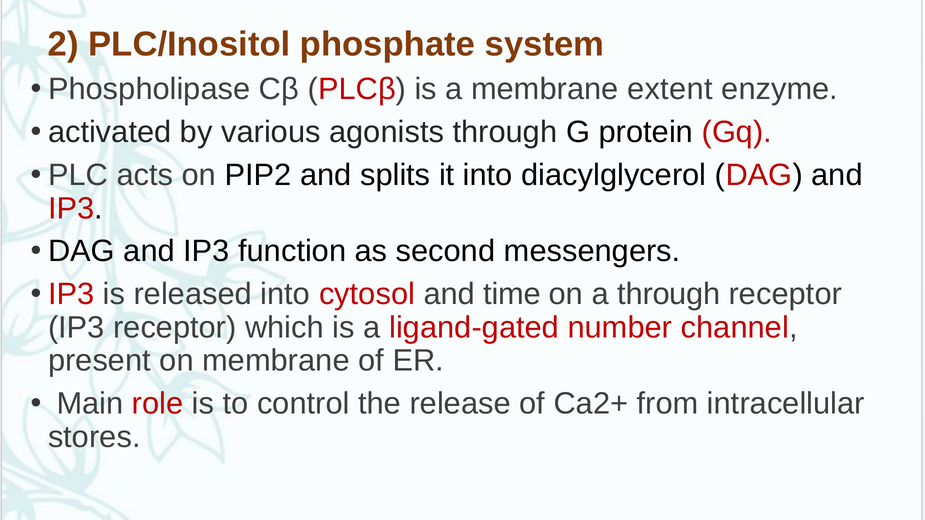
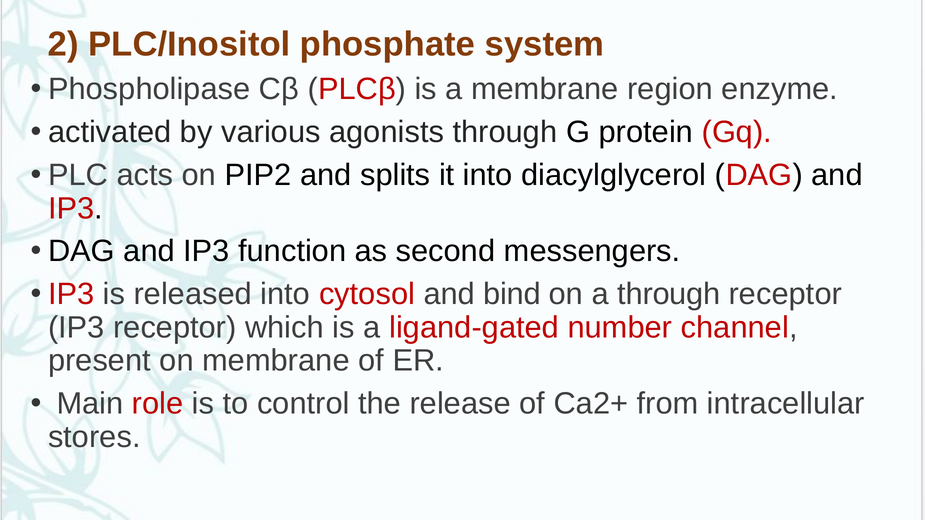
extent: extent -> region (670, 89)
time: time -> bind (512, 294)
